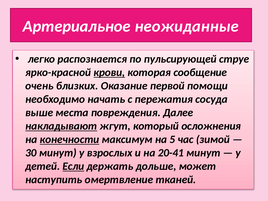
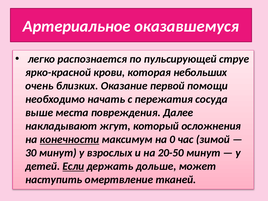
неожиданные: неожиданные -> оказавшемуся (187, 26)
крови underline: present -> none (109, 72)
сообщение: сообщение -> небольших (200, 72)
накладывают underline: present -> none (61, 126)
5: 5 -> 0 (172, 139)
20-41: 20-41 -> 20-50 (171, 153)
